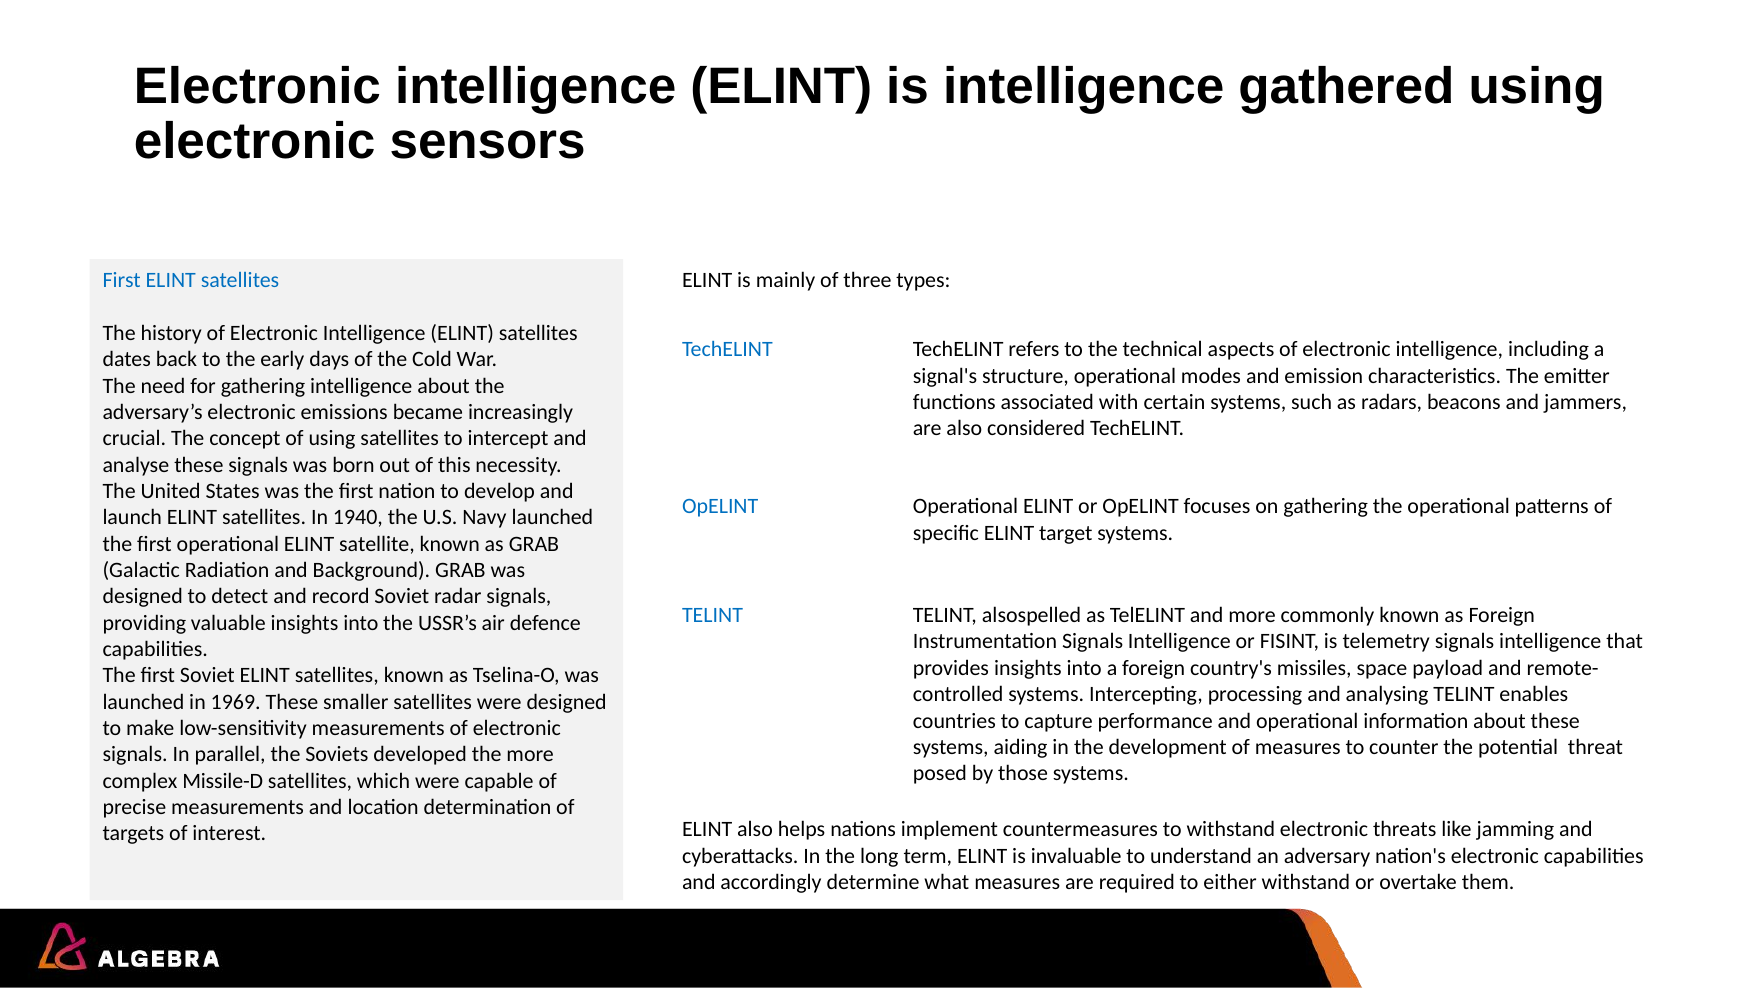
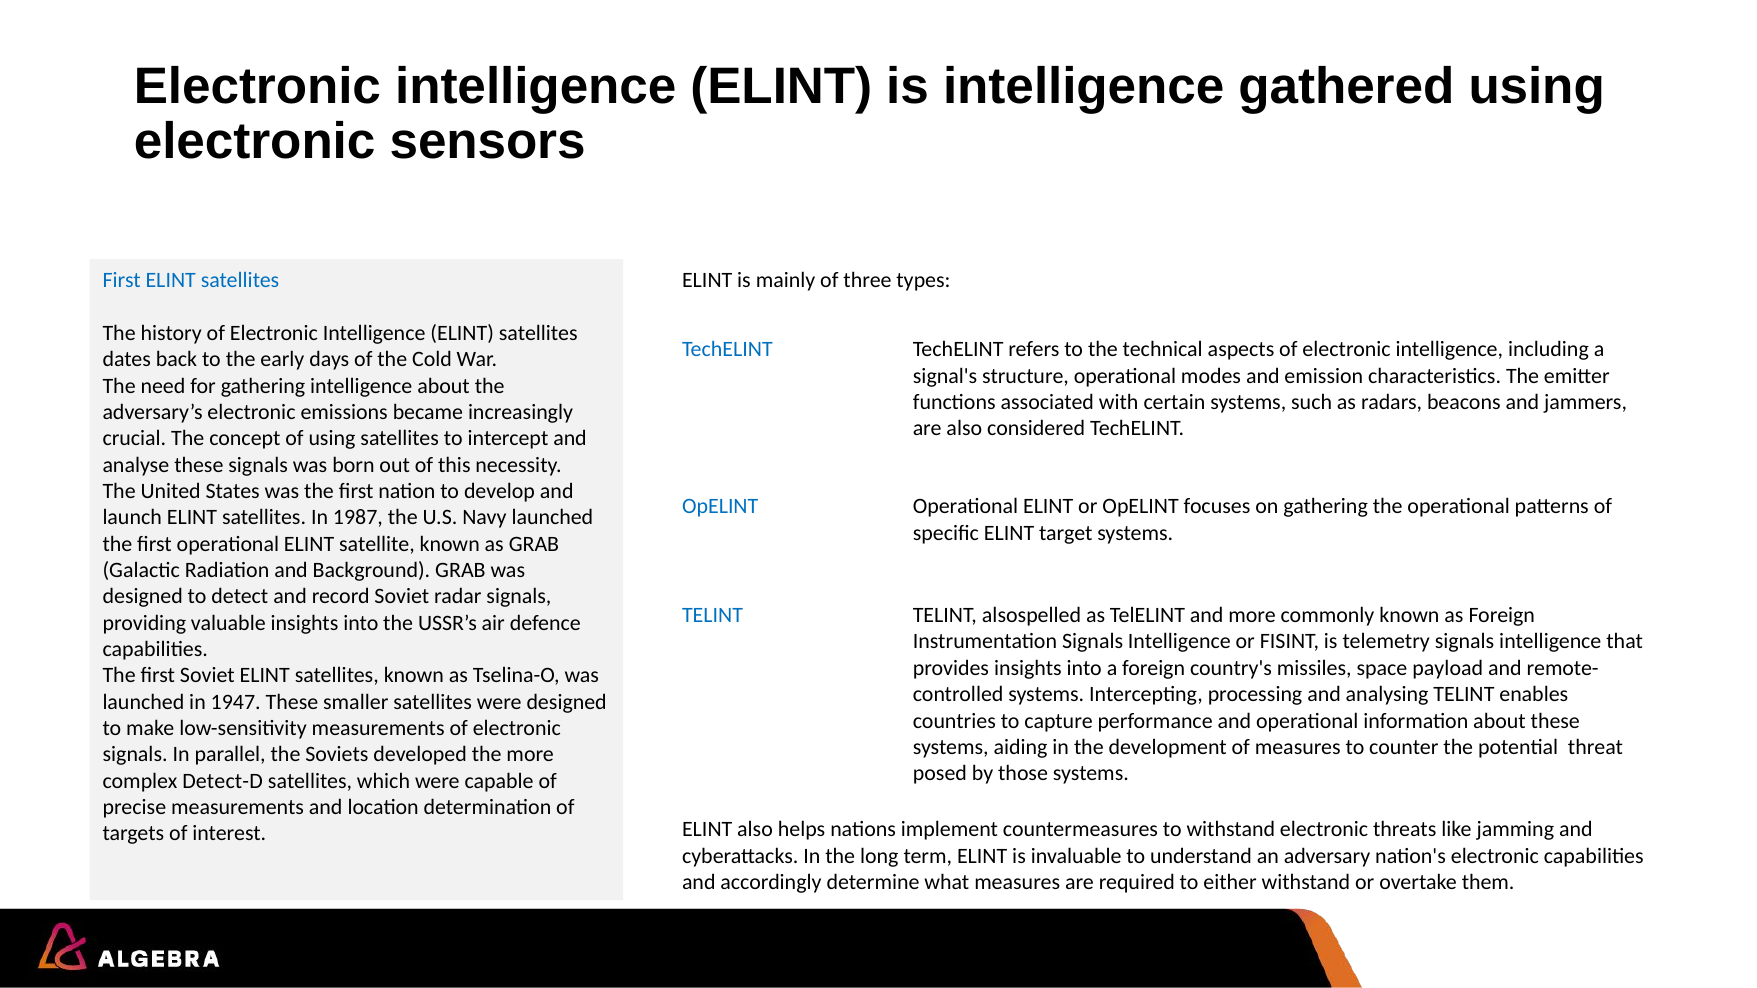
1940: 1940 -> 1987 (358, 518)
1969: 1969 -> 1947 (236, 702)
Missile-D: Missile-D -> Detect-D (223, 781)
